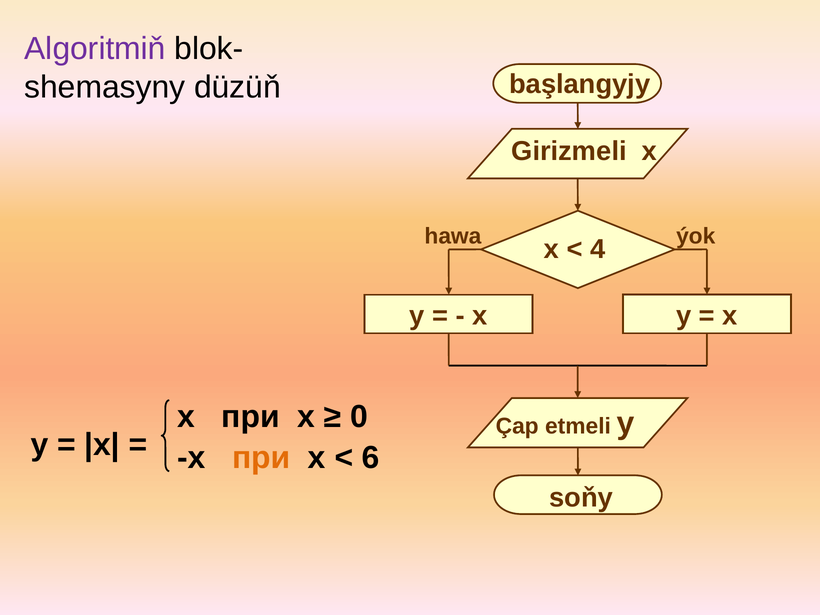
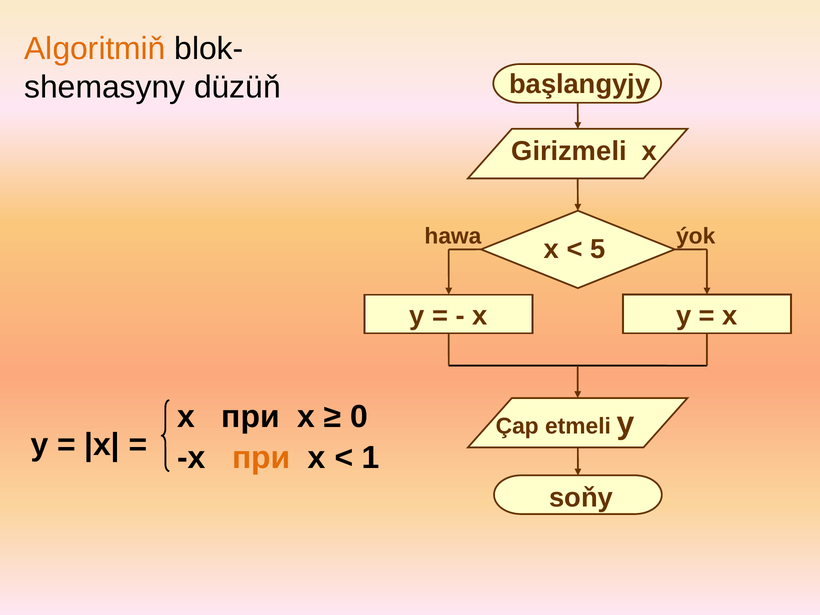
Algoritmiň colour: purple -> orange (95, 49)
4: 4 -> 5 (598, 249)
6: 6 -> 1 (371, 458)
